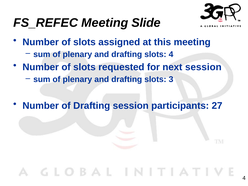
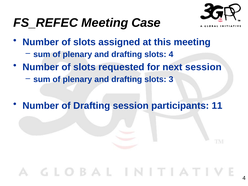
Slide: Slide -> Case (146, 23)
27: 27 -> 11 (217, 106)
